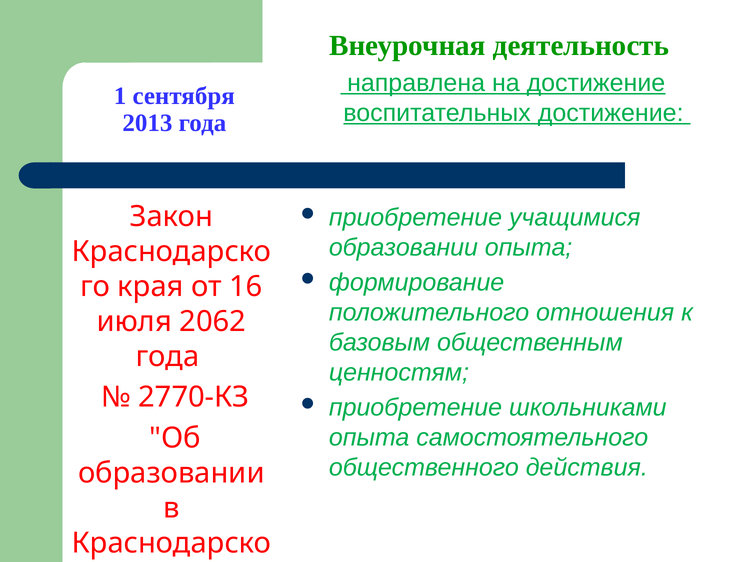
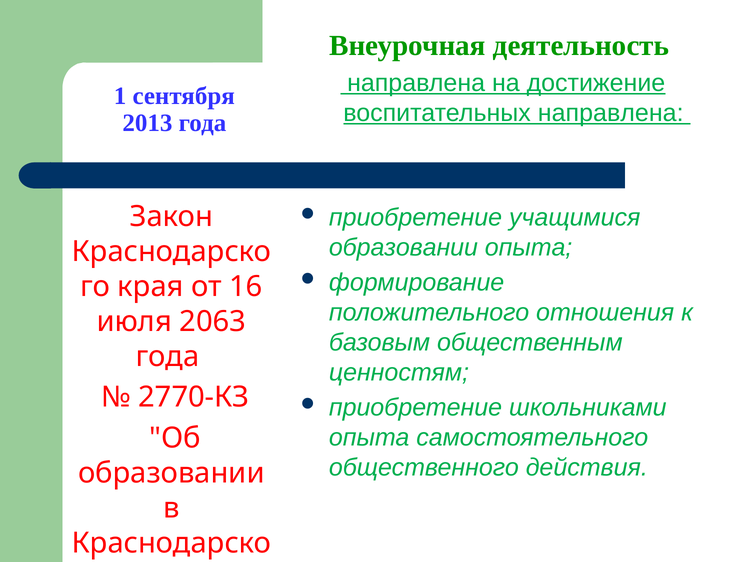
воспитательных достижение: достижение -> направлена (611, 113)
2062: 2062 -> 2063 (213, 322)
